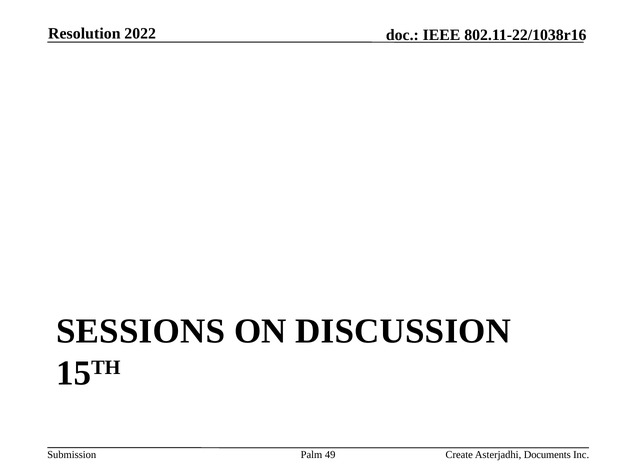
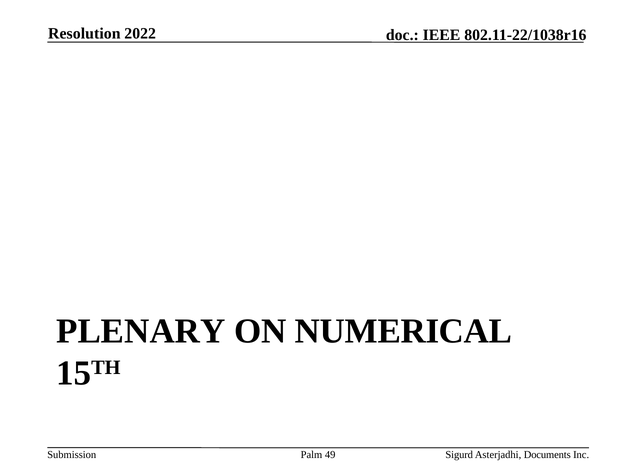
SESSIONS: SESSIONS -> PLENARY (141, 331)
DISCUSSION: DISCUSSION -> NUMERICAL (404, 331)
Create: Create -> Sigurd (459, 454)
